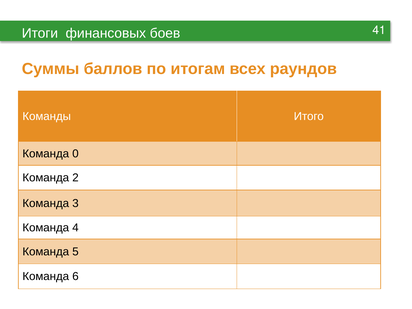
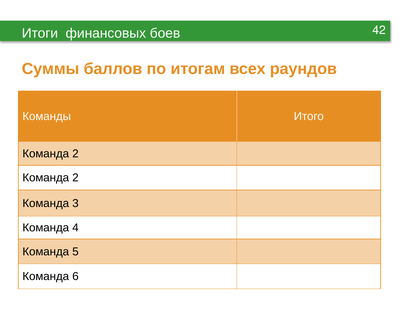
41: 41 -> 42 (379, 30)
0: 0 -> 2 (75, 154)
